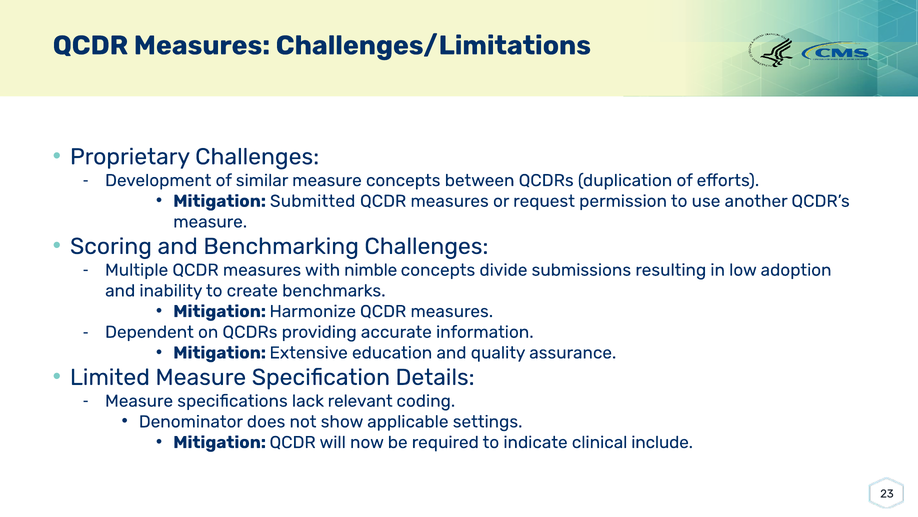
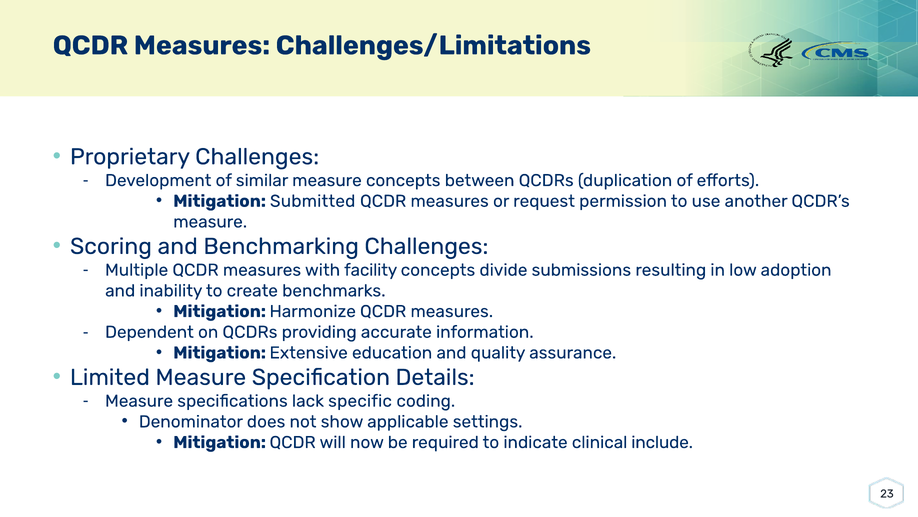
nimble: nimble -> facility (371, 270)
relevant: relevant -> specific (360, 401)
